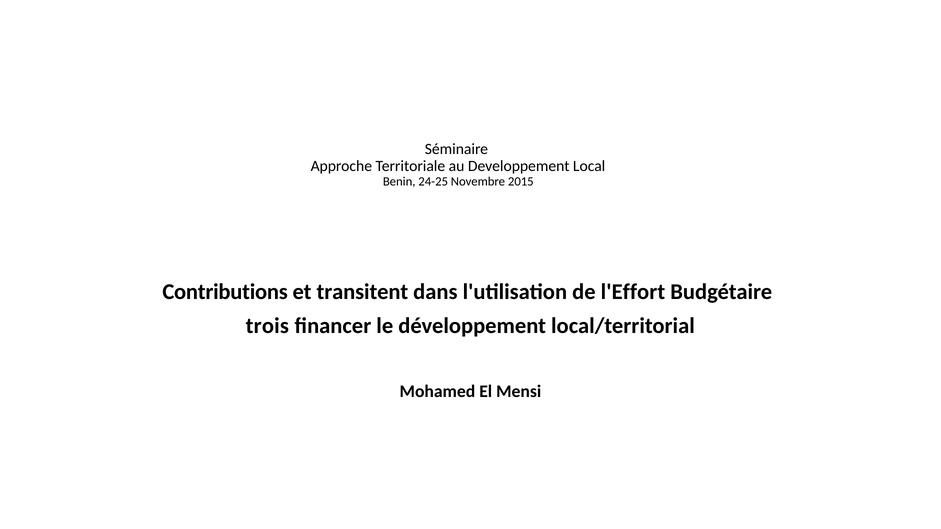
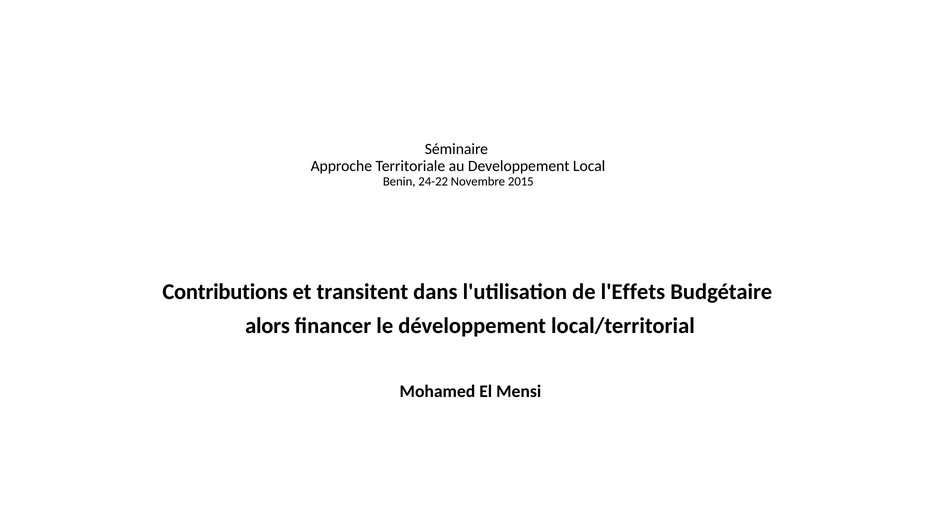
24-25: 24-25 -> 24-22 (433, 182)
l'Effort: l'Effort -> l'Effets (633, 292)
trois: trois -> alors (268, 326)
